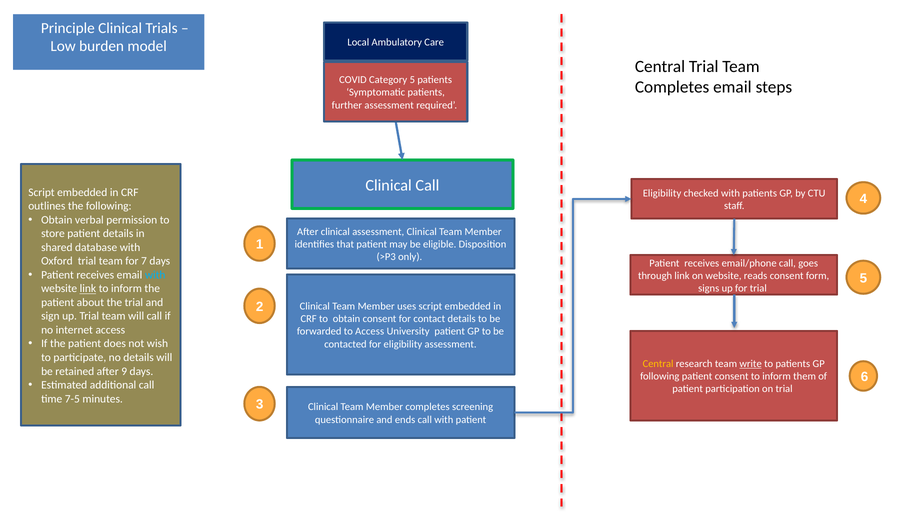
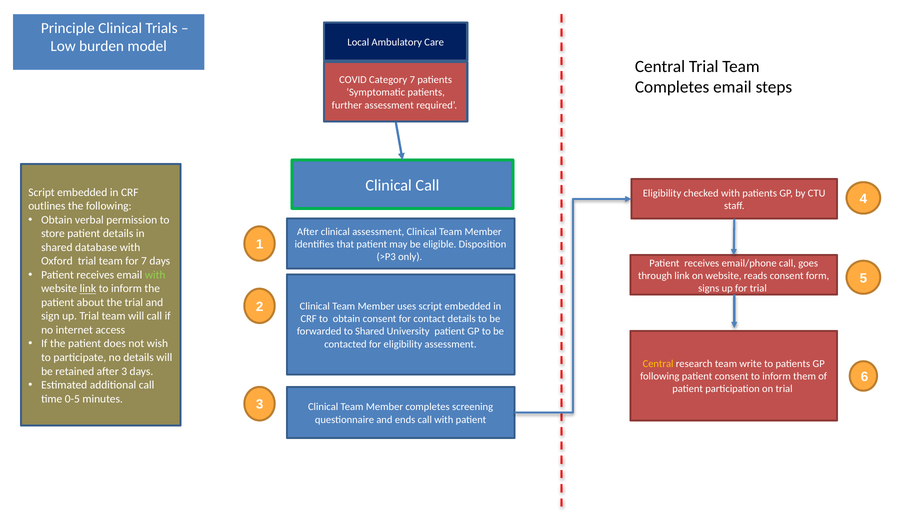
Category 5: 5 -> 7 (412, 80)
with colour: light blue -> light green (155, 275)
to Access: Access -> Shared (370, 331)
write underline: present -> none (751, 364)
after 9: 9 -> 3 (124, 371)
7-5: 7-5 -> 0-5 (72, 399)
